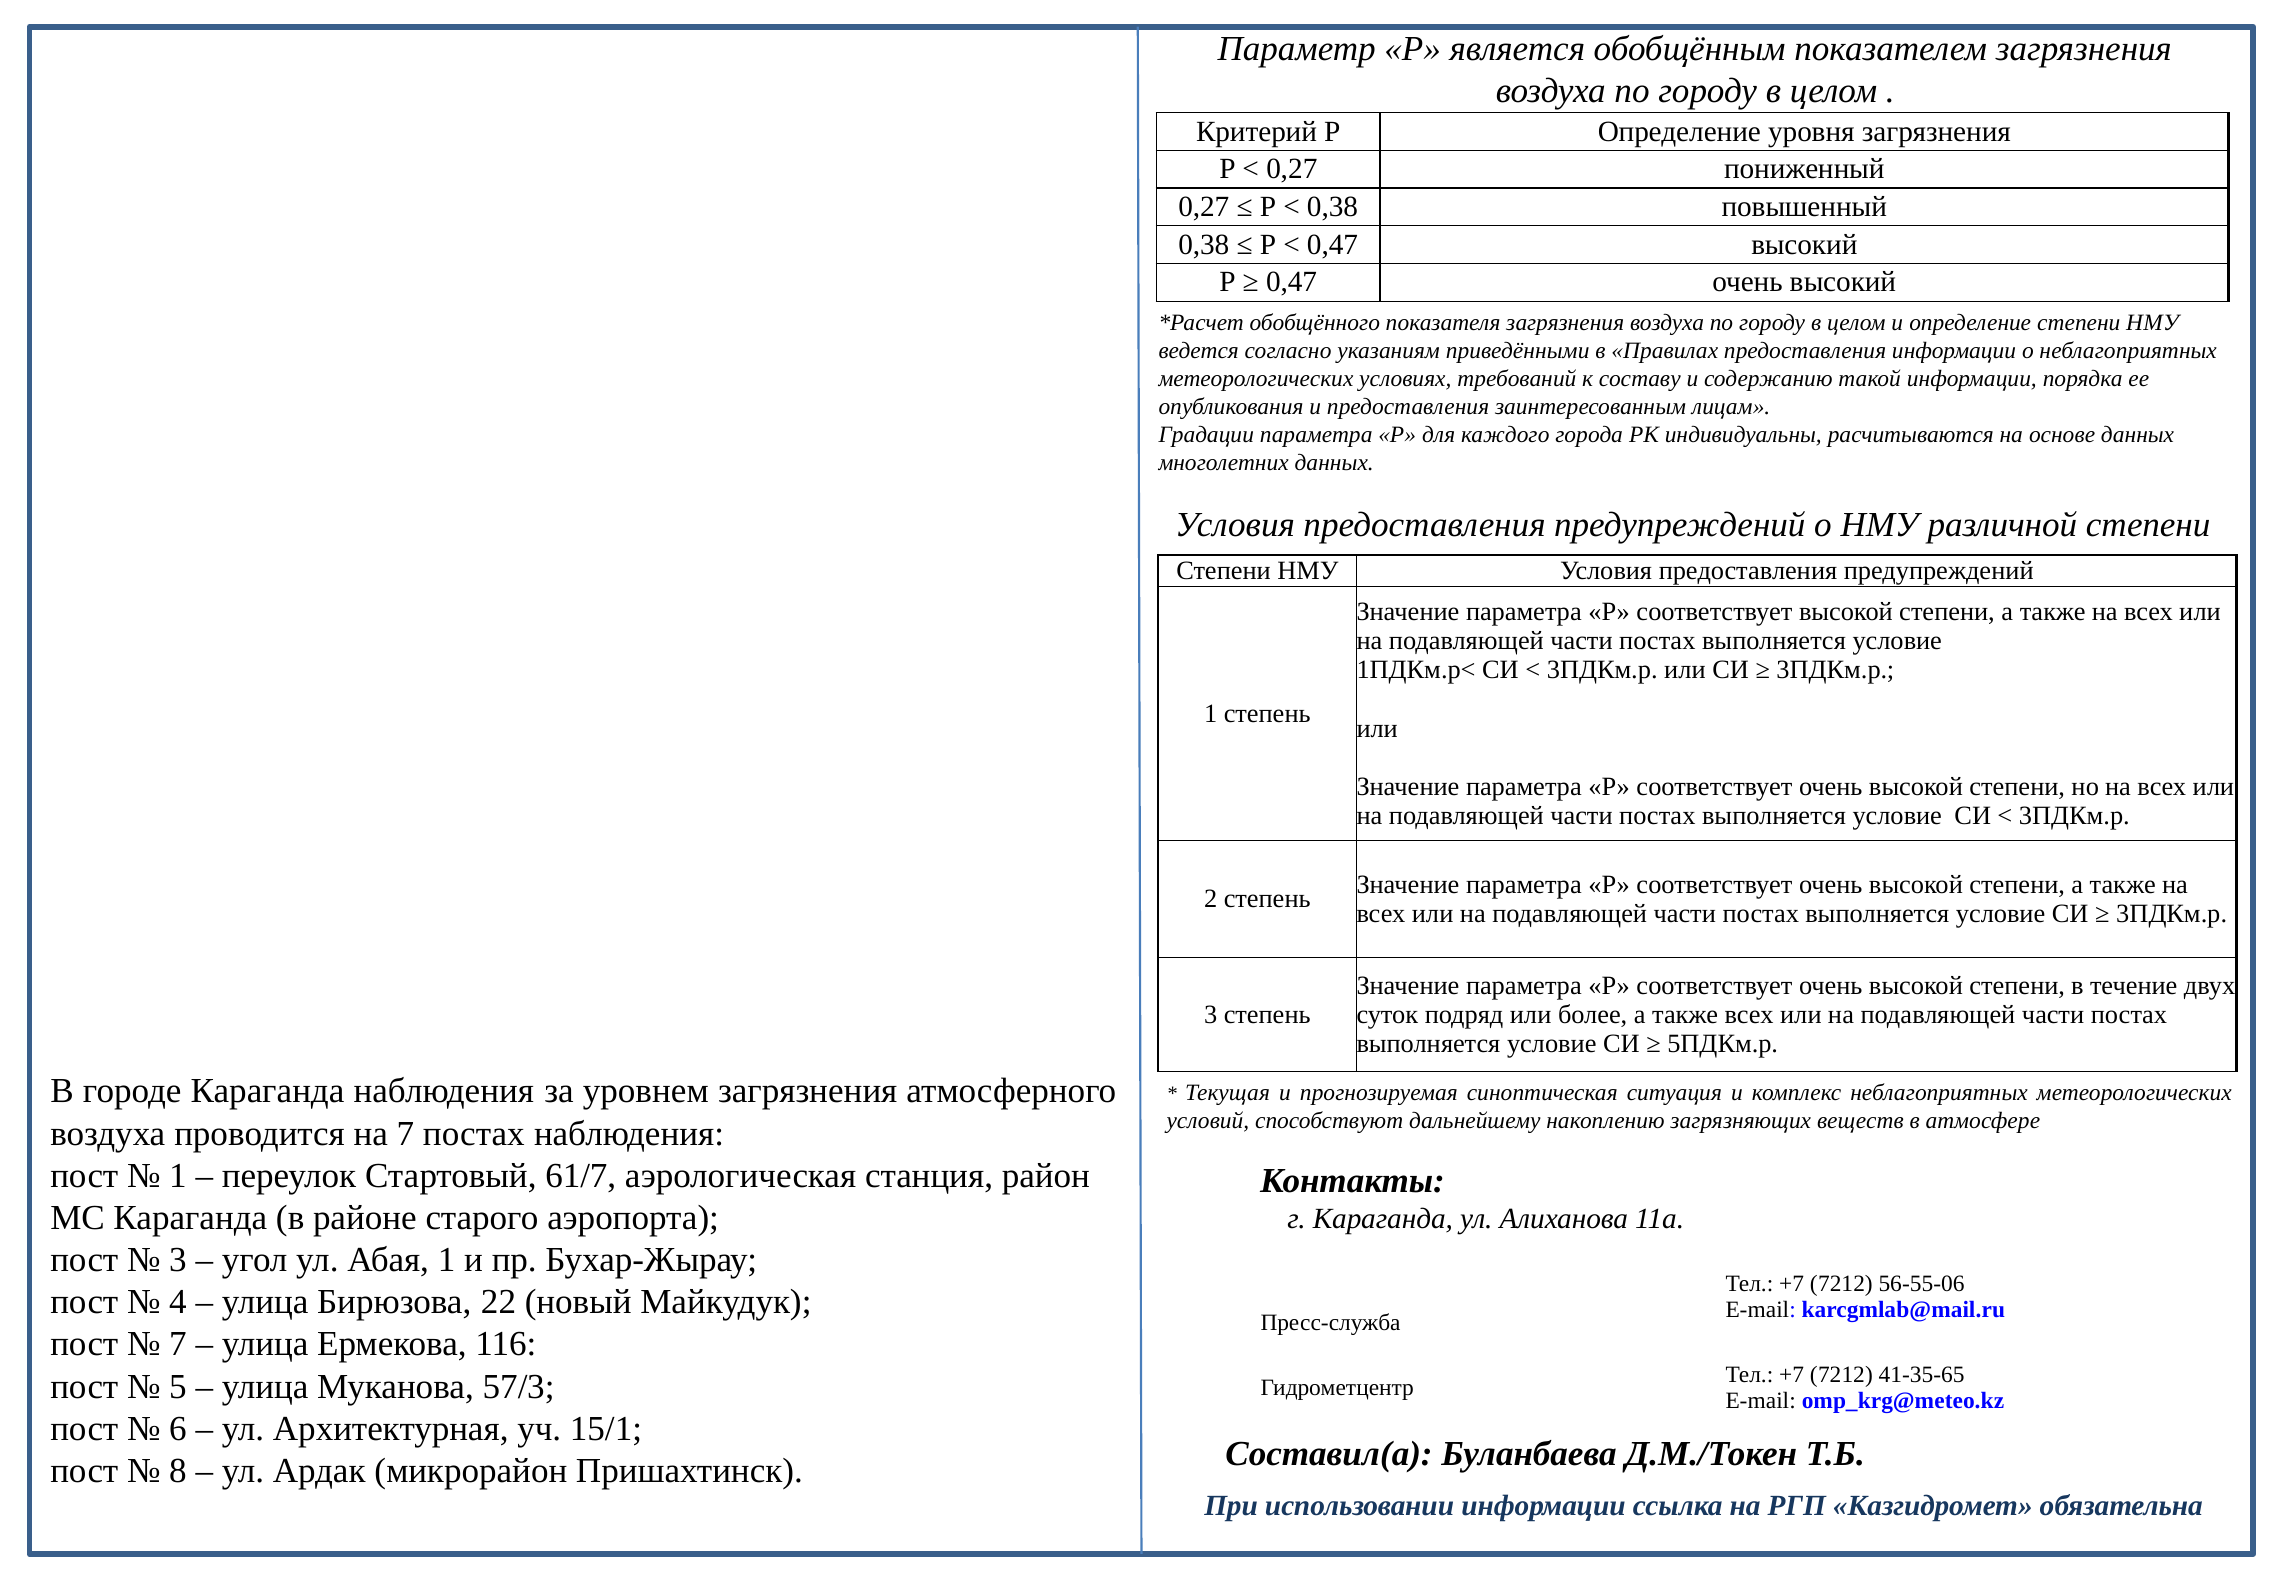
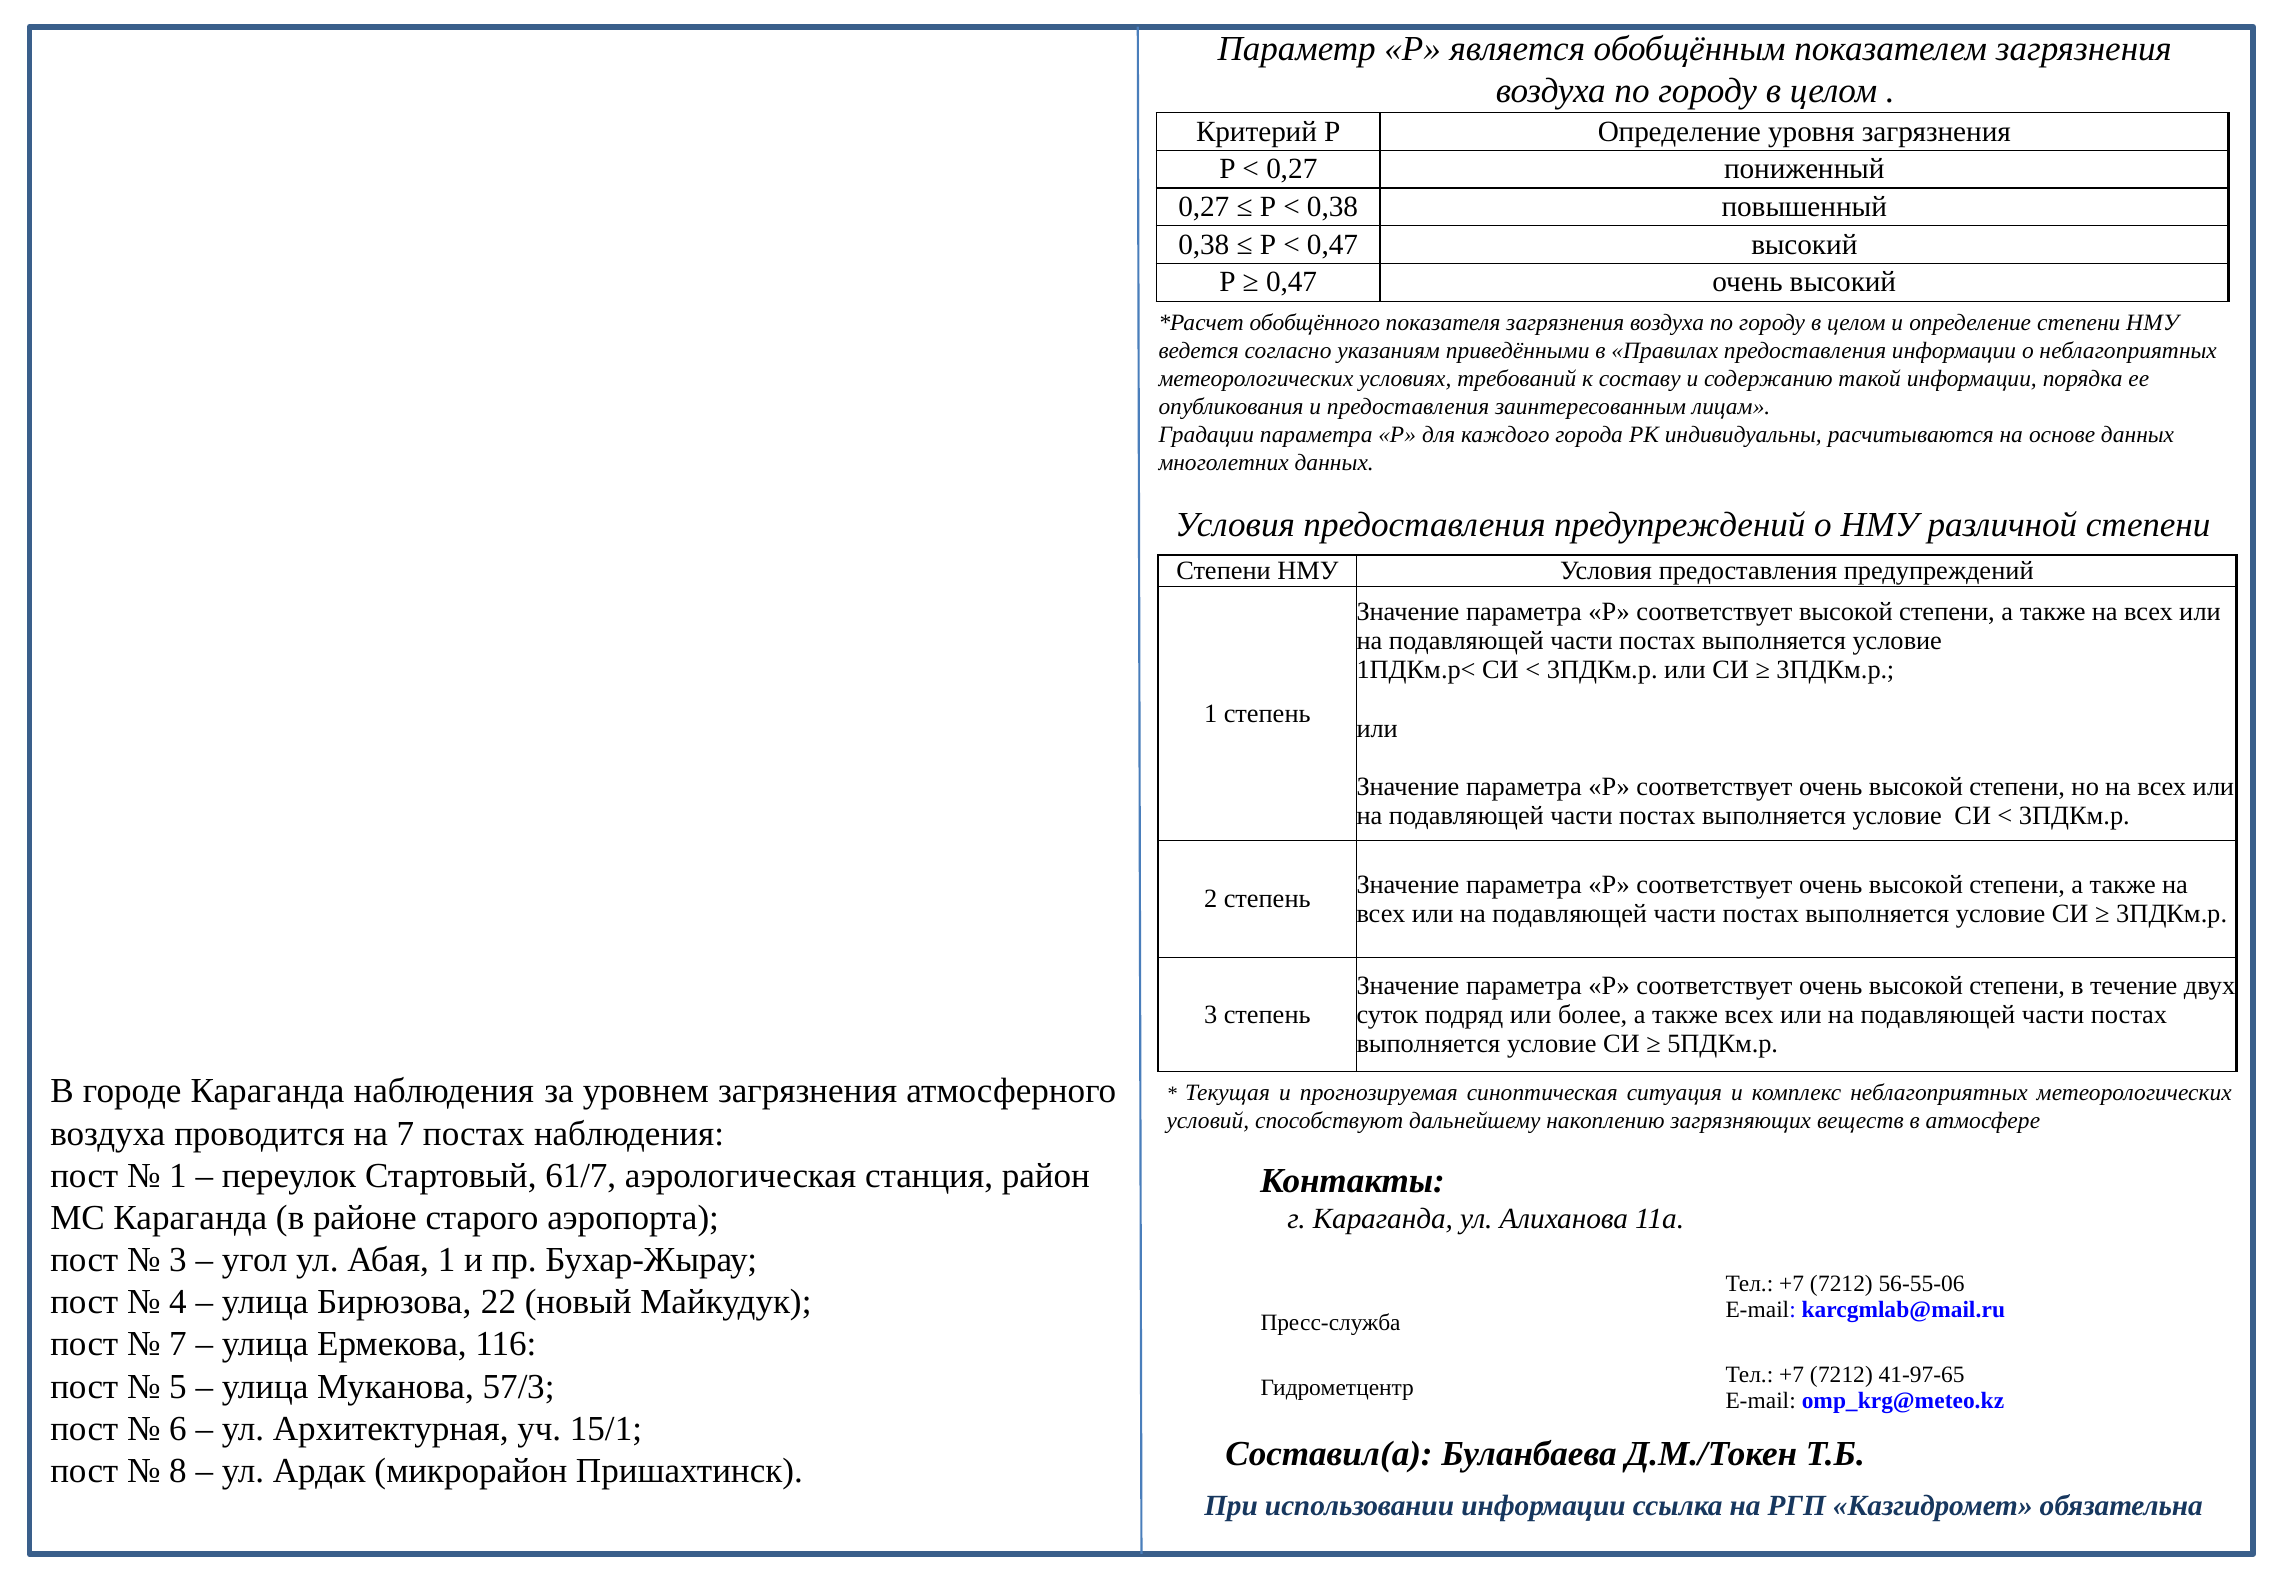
41-35-65: 41-35-65 -> 41-97-65 (1922, 1375)
